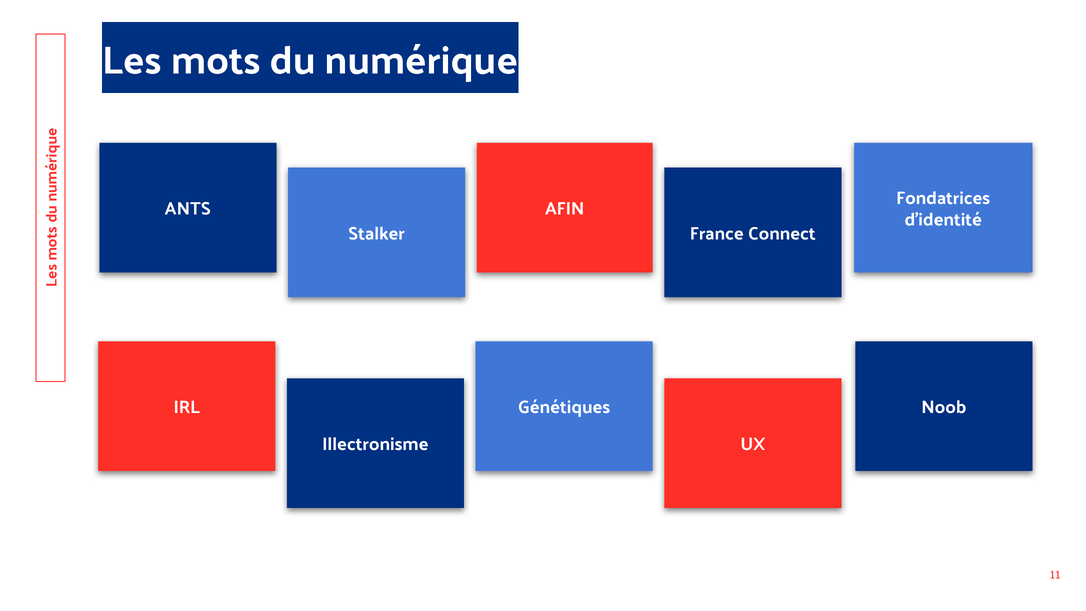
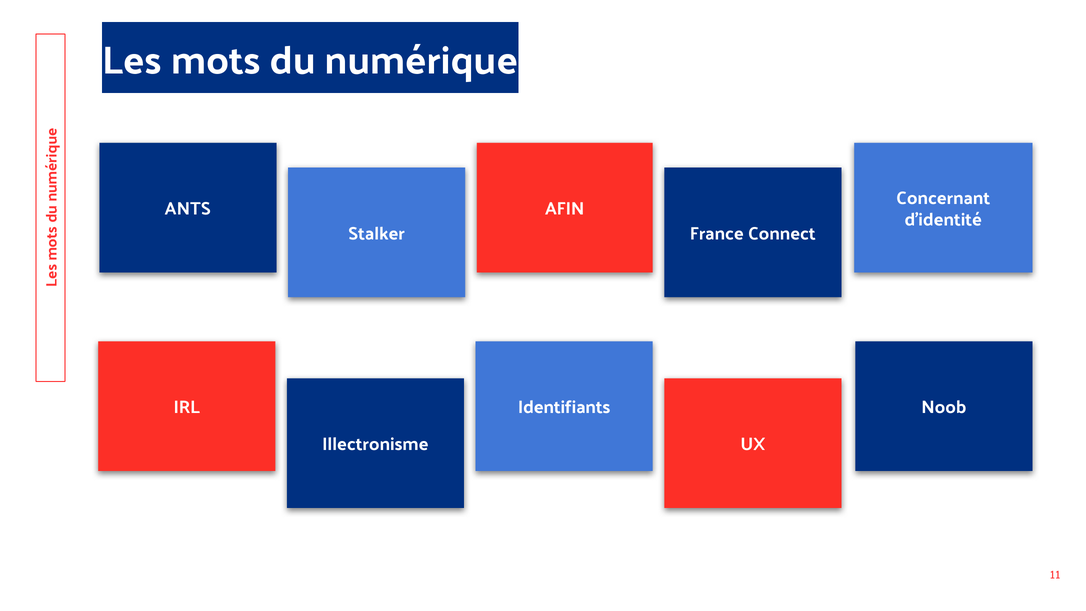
Fondatrices: Fondatrices -> Concernant (943, 198)
Génétiques: Génétiques -> Identifiants (564, 407)
